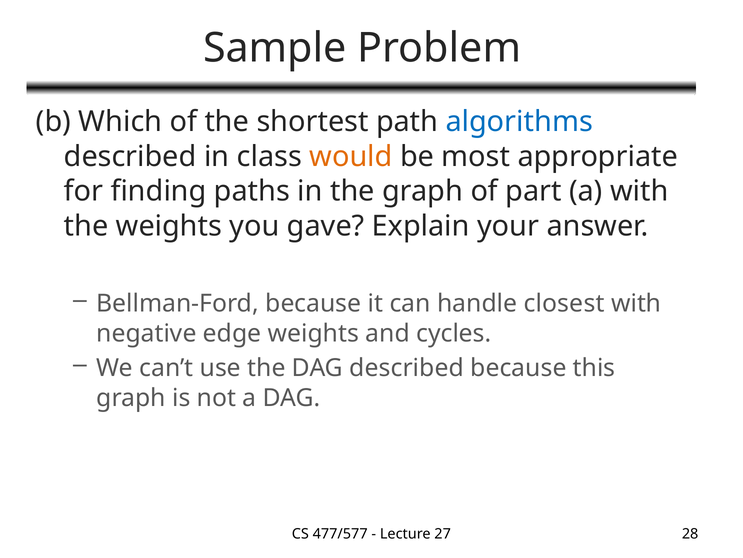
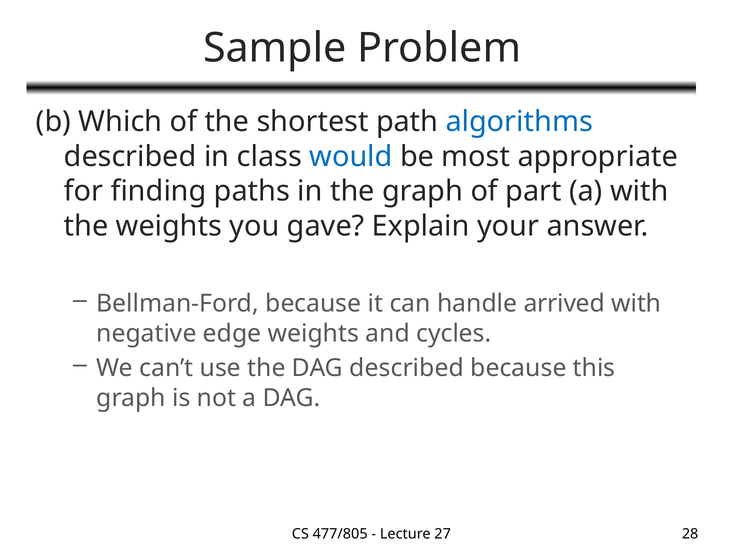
would colour: orange -> blue (351, 156)
closest: closest -> arrived (564, 303)
477/577: 477/577 -> 477/805 (340, 533)
